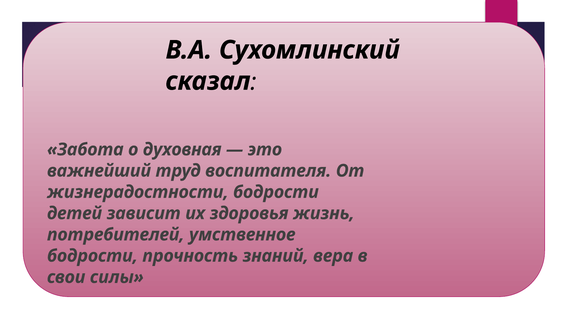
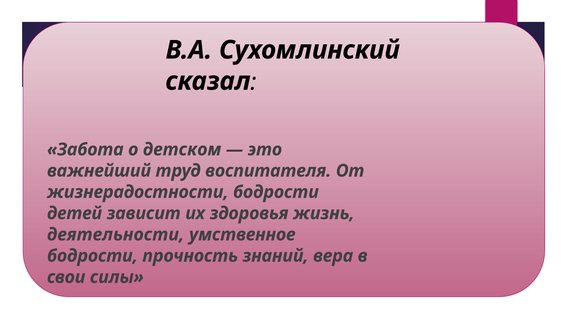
духовная: духовная -> детском (182, 149)
потребителей: потребителей -> деятельности (116, 235)
